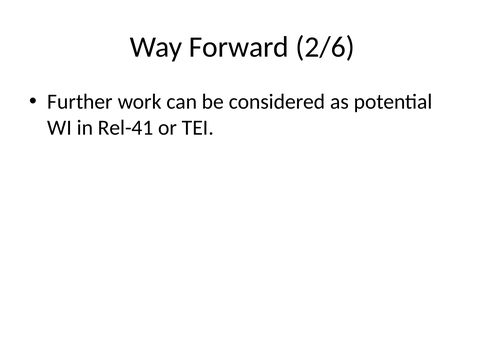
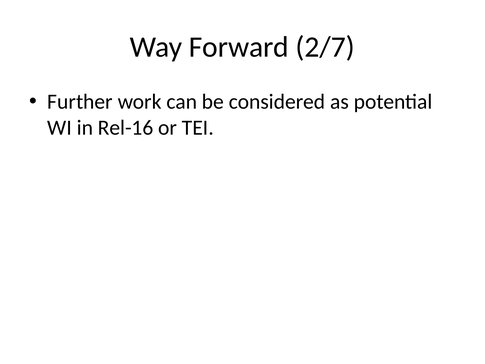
2/6: 2/6 -> 2/7 (325, 47)
Rel-41: Rel-41 -> Rel-16 (126, 128)
